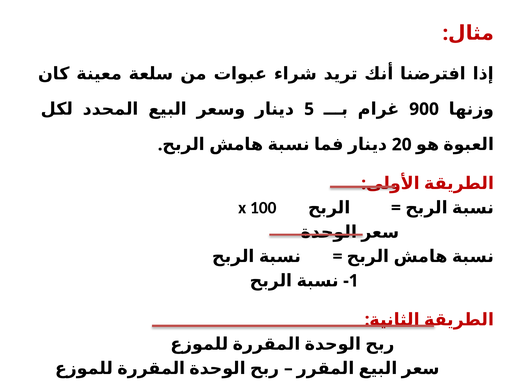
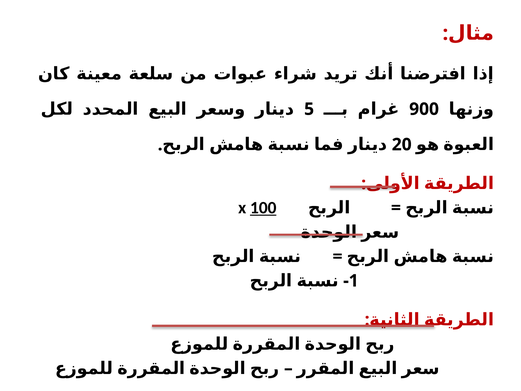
100 underline: none -> present (263, 208)
